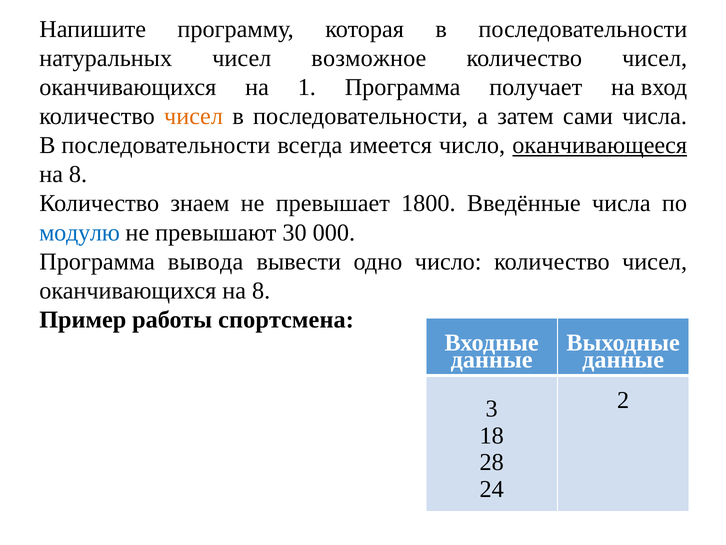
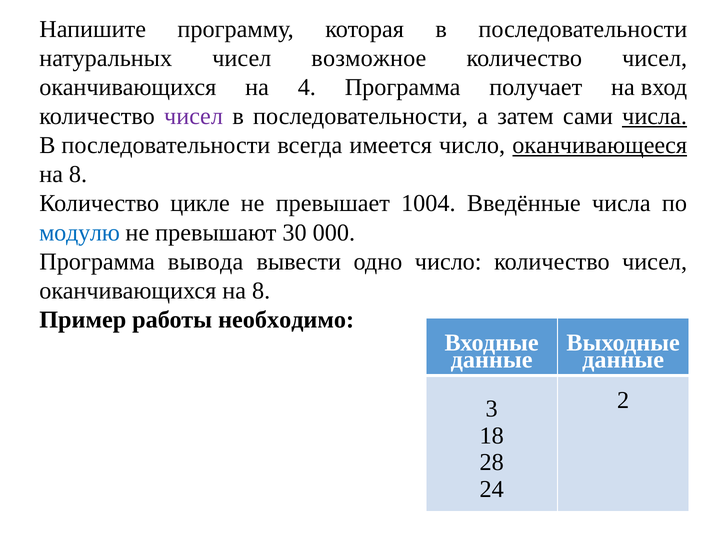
1: 1 -> 4 (307, 87)
чисел colour: orange -> purple (194, 116)
числа underline: none -> present (655, 116)
знаем: знаем -> цикле (200, 203)
1800: 1800 -> 1004 (428, 203)
спортсмена: спортсмена -> необходимо (286, 319)
